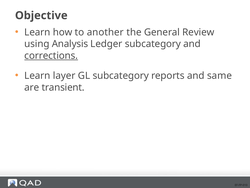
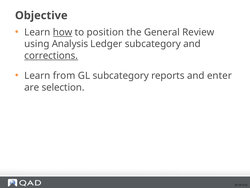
how underline: none -> present (63, 32)
another: another -> position (105, 32)
layer: layer -> from (64, 76)
same: same -> enter (219, 76)
transient: transient -> selection (63, 87)
